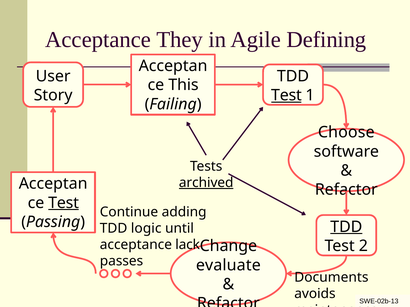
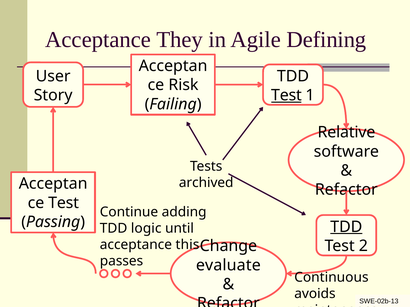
This: This -> Risk (183, 85)
Choose: Choose -> Relative (346, 133)
archived underline: present -> none (206, 183)
Test underline: present -> none (64, 203)
lack: lack -> this (187, 245)
Documents: Documents -> Continuous (331, 278)
